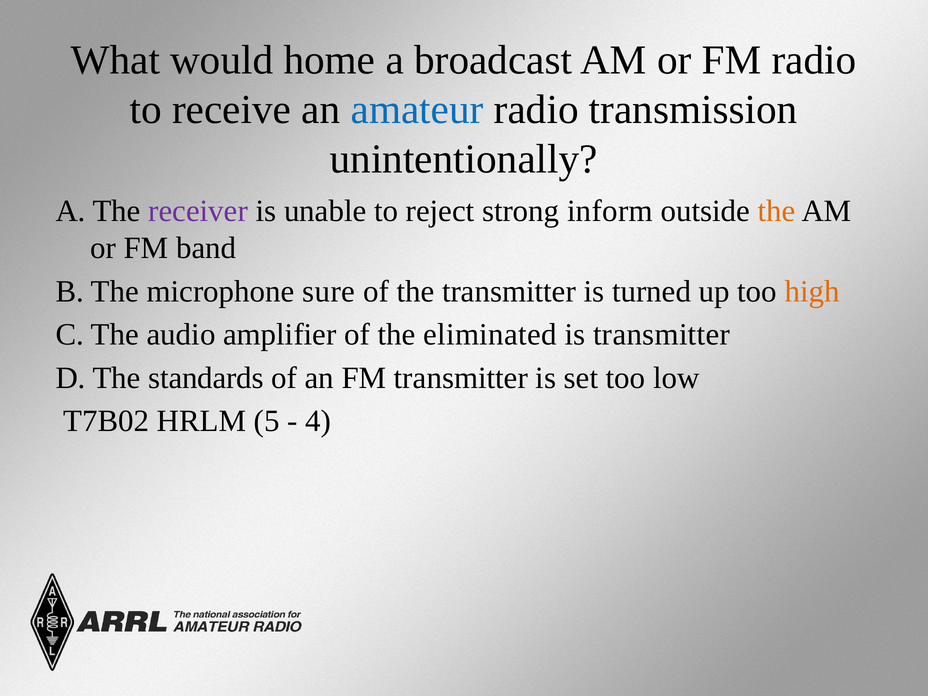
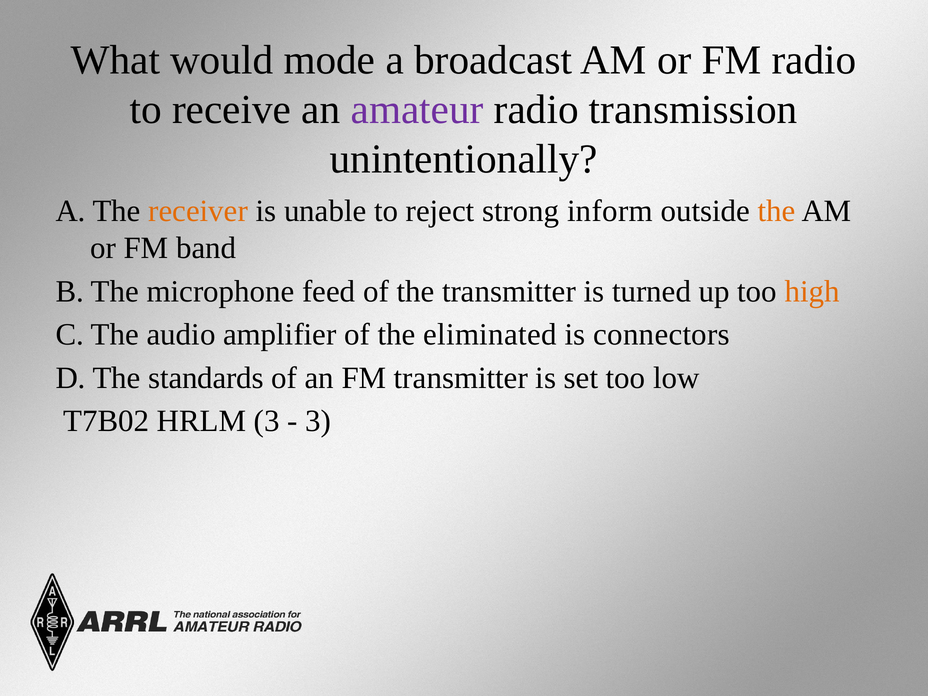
home: home -> mode (329, 60)
amateur colour: blue -> purple (417, 110)
receiver colour: purple -> orange (198, 211)
sure: sure -> feed (329, 291)
is transmitter: transmitter -> connectors (662, 335)
HRLM 5: 5 -> 3 (267, 421)
4: 4 -> 3 (318, 421)
